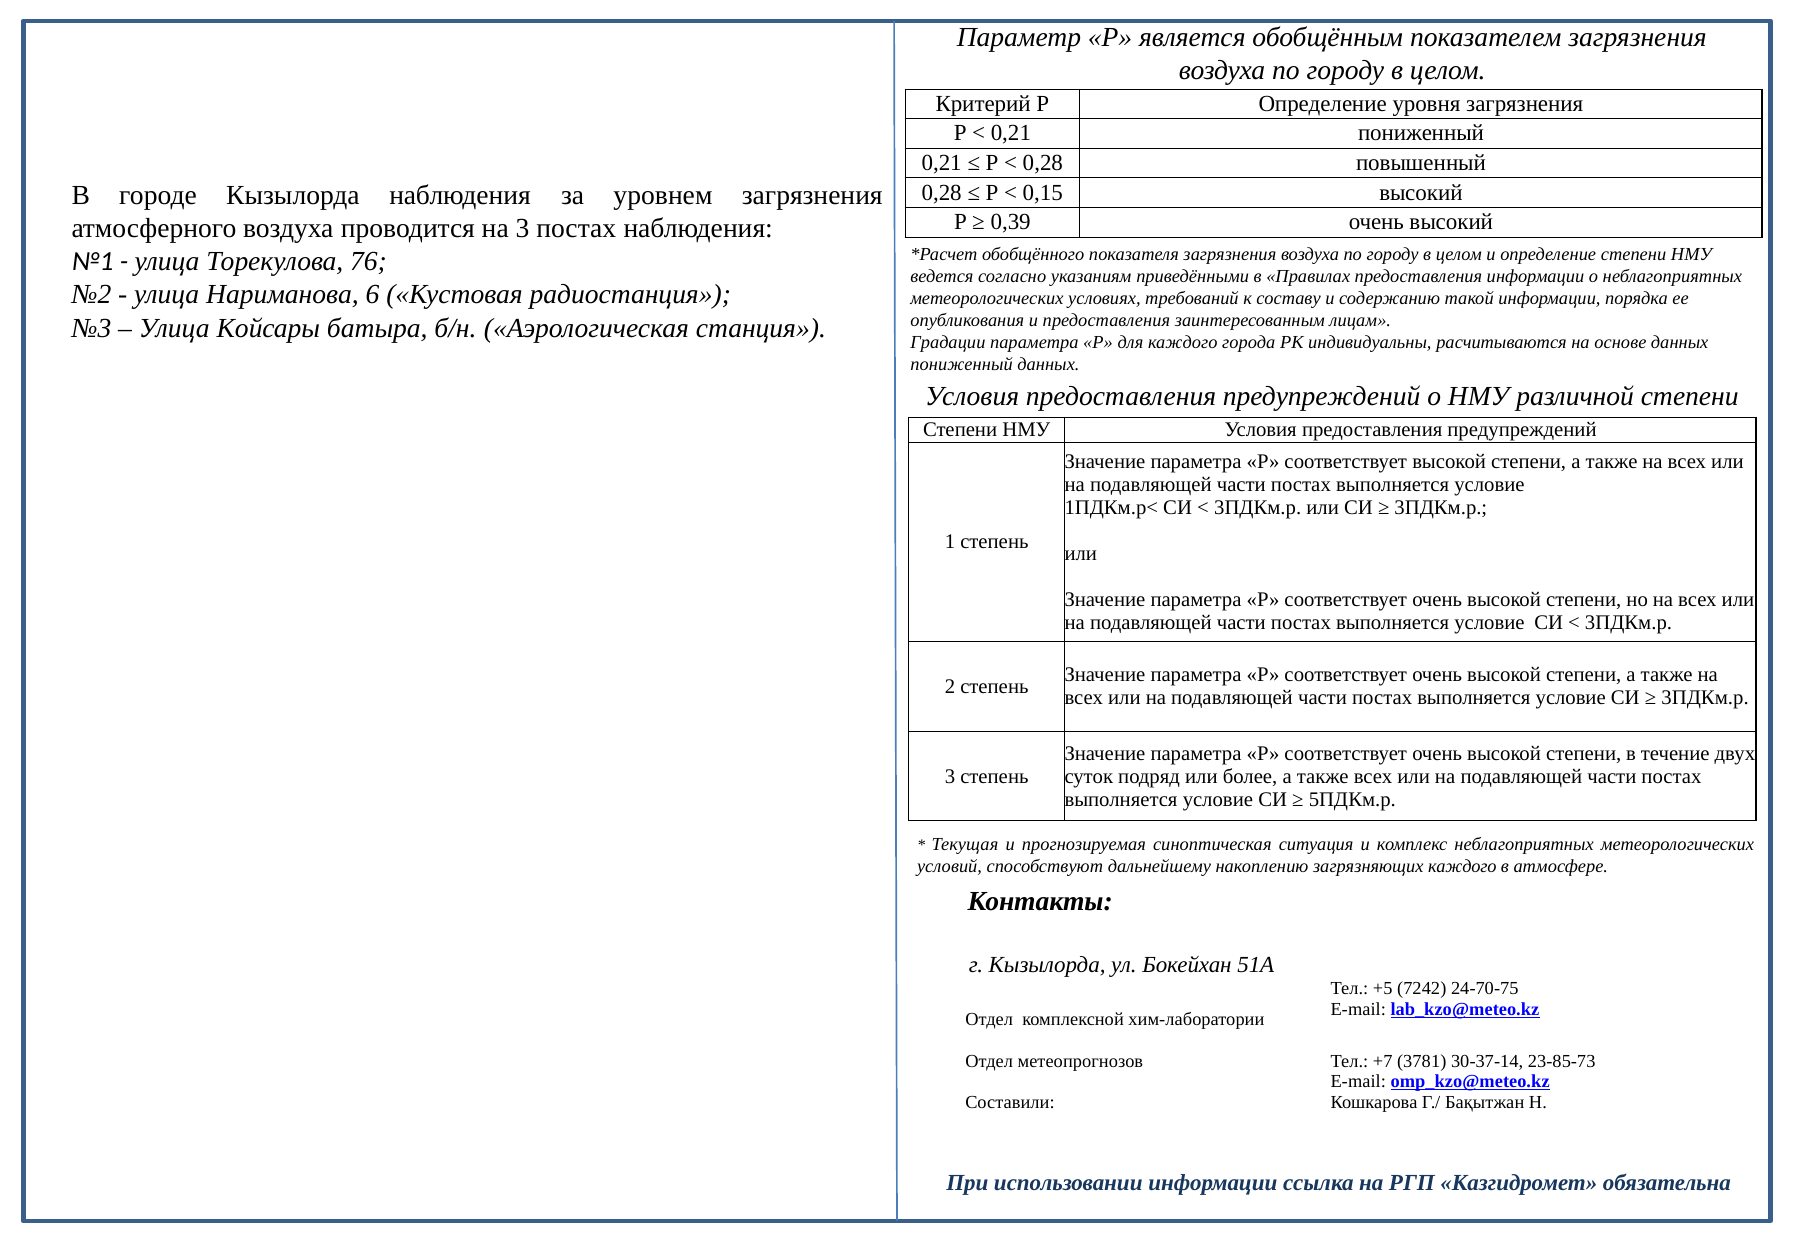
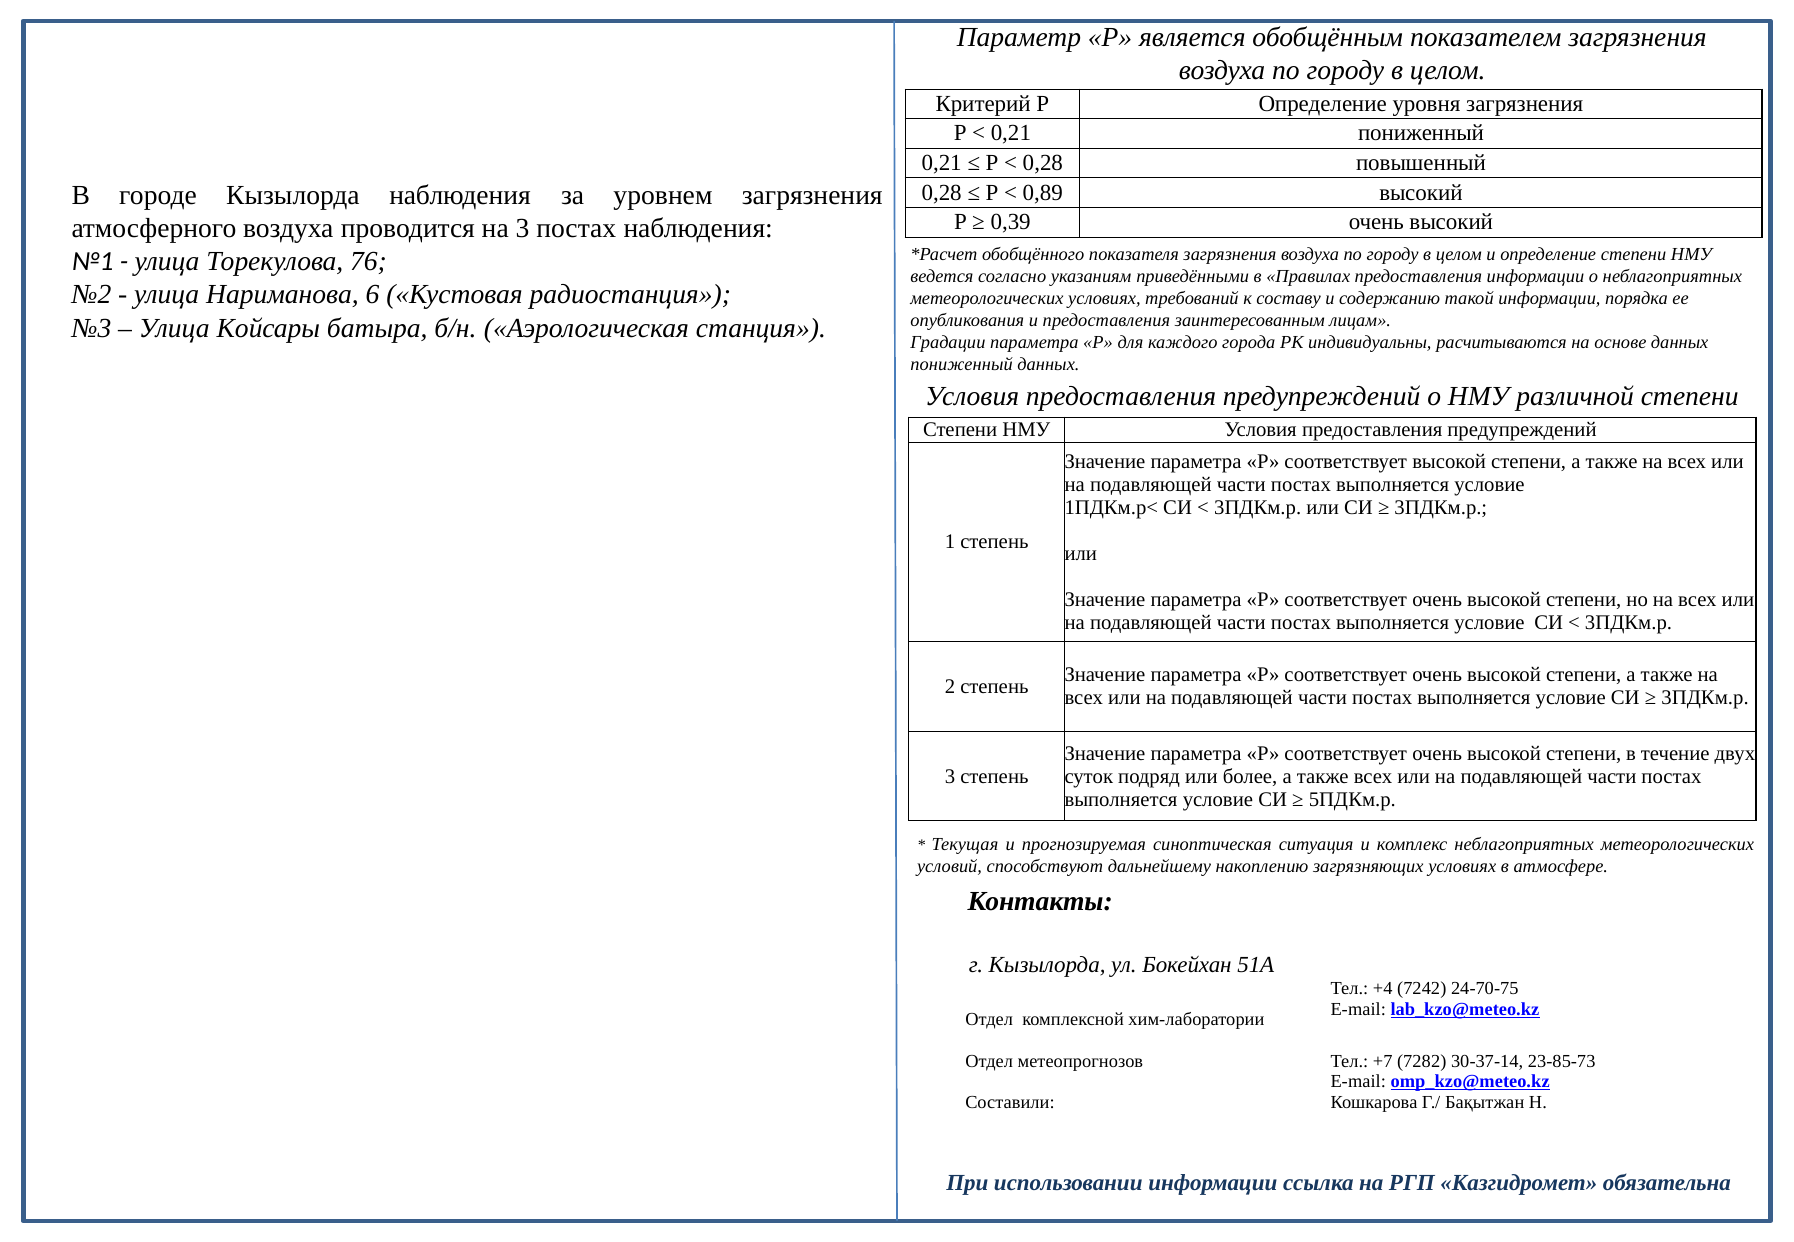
0,15: 0,15 -> 0,89 (1043, 192)
загрязняющих каждого: каждого -> условиях (1462, 867)
+5: +5 -> +4 (1383, 989)
3781: 3781 -> 7282 (1422, 1061)
